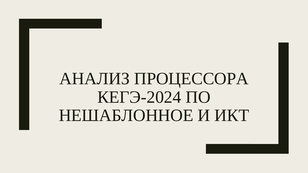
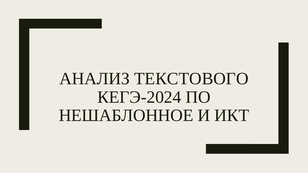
ПРОЦЕССОРА: ПРОЦЕССОРА -> ТЕКСТОВОГО (191, 79)
